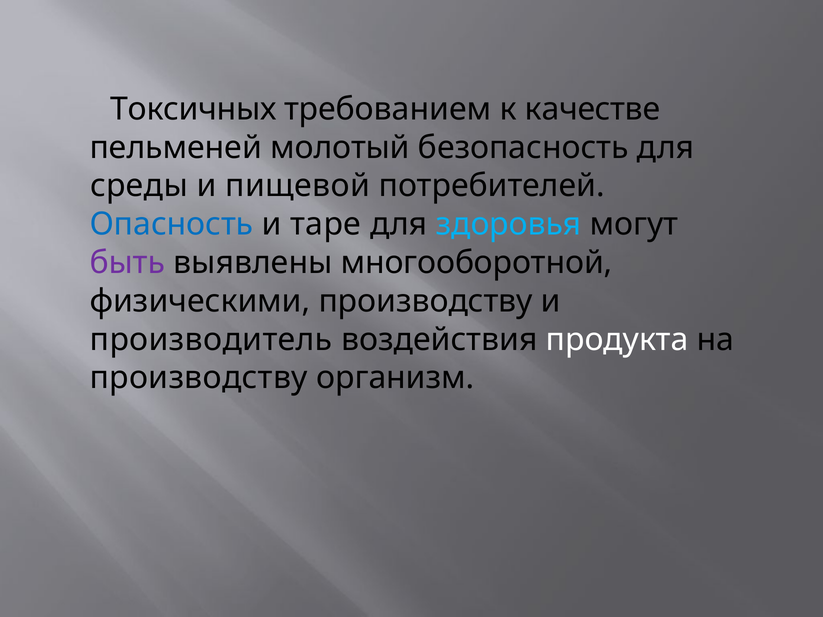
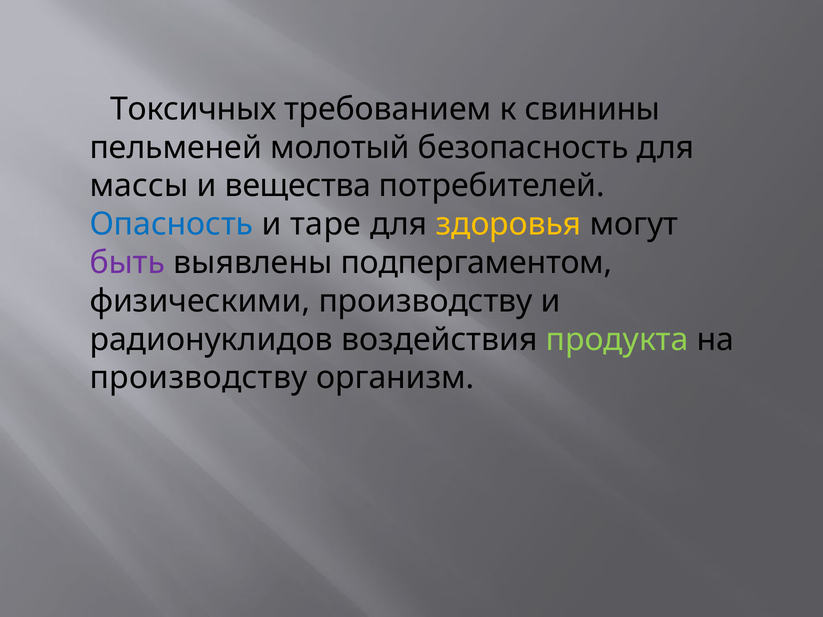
качестве: качестве -> свинины (593, 109)
среды: среды -> массы (139, 186)
пищевой: пищевой -> вещества (298, 186)
здоровья colour: light blue -> yellow (509, 224)
многооборотной: многооборотной -> подпергаментом (477, 263)
производитель: производитель -> радионуклидов (211, 340)
продукта colour: white -> light green (617, 340)
